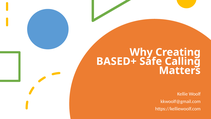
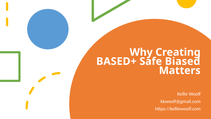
Calling: Calling -> Biased (183, 61)
